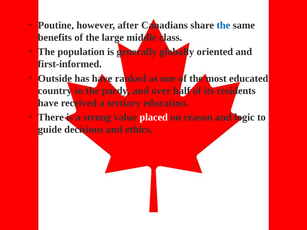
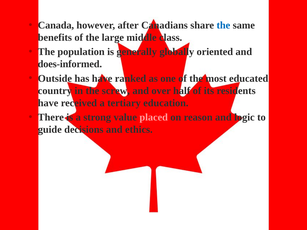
Poutine: Poutine -> Canada (56, 25)
first-informed: first-informed -> does-informed (70, 64)
pardy: pardy -> screw (116, 91)
placed colour: white -> pink (154, 117)
